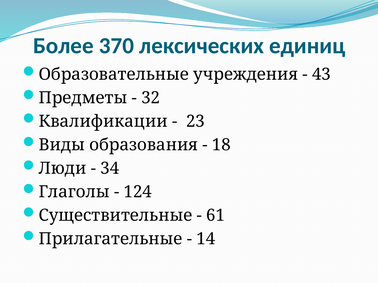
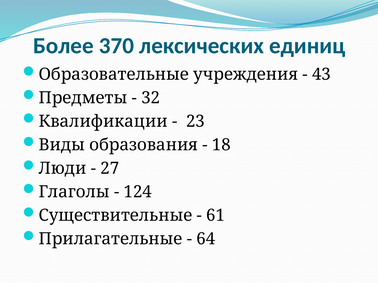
34: 34 -> 27 (110, 169)
14: 14 -> 64 (206, 239)
